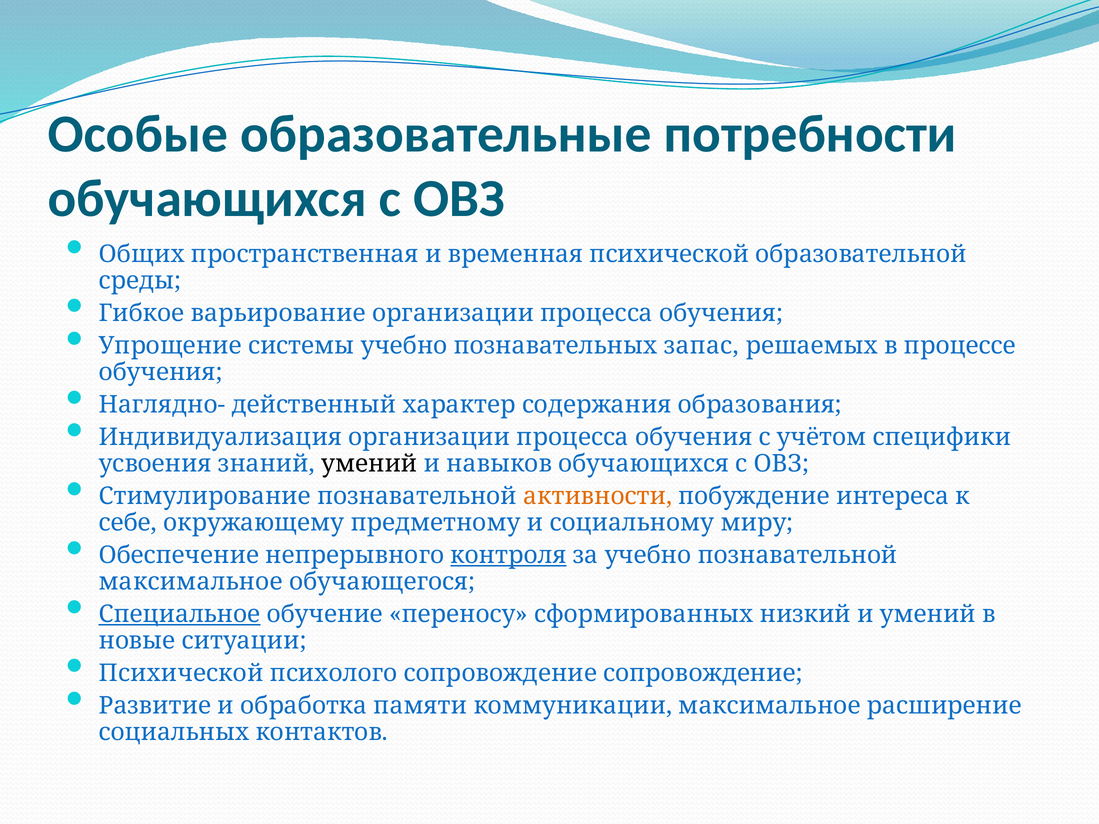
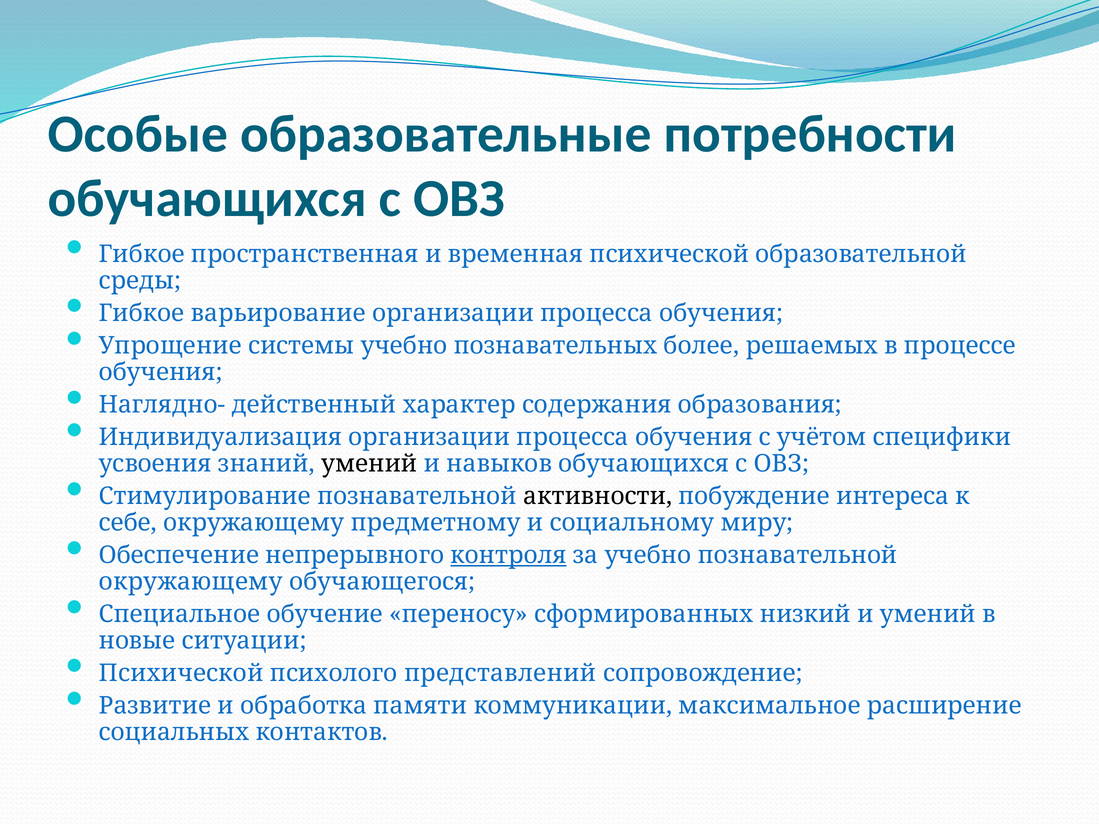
Общих: Общих -> Гибкое (142, 254)
запас: запас -> более (701, 346)
активности colour: orange -> black (598, 497)
максимальное: максимальное -> окружающему (191, 582)
Специальное underline: present -> none (180, 614)
психолого сопровождение: сопровождение -> представлений (500, 673)
